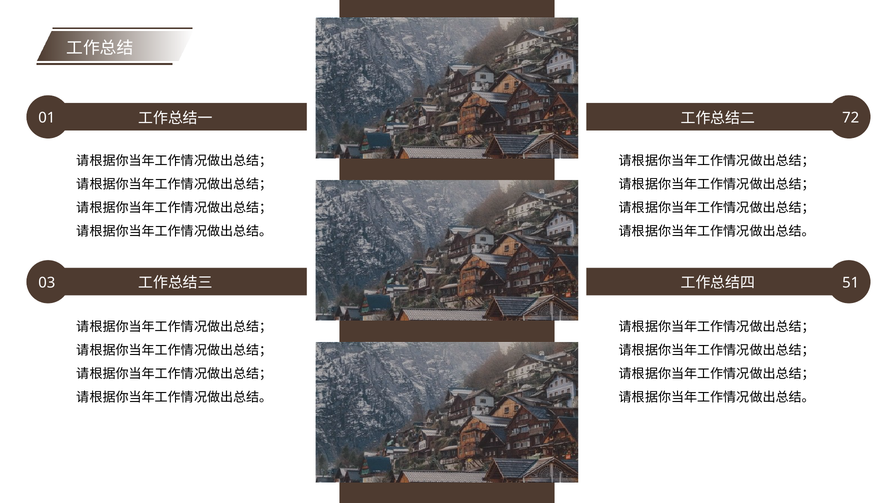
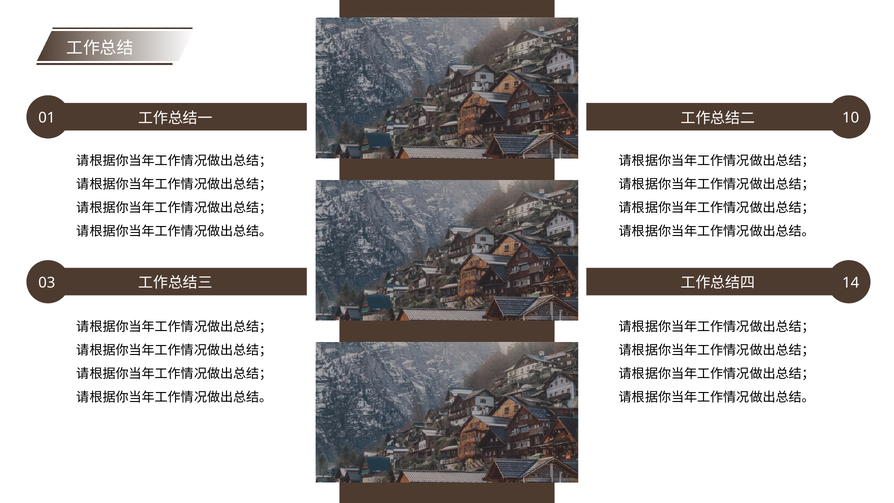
72: 72 -> 10 (851, 118)
51: 51 -> 14 (851, 283)
